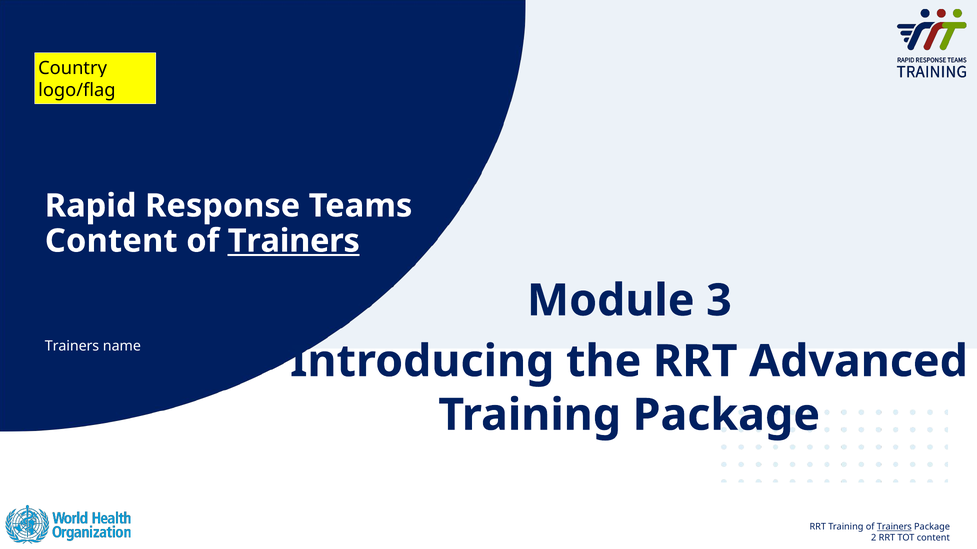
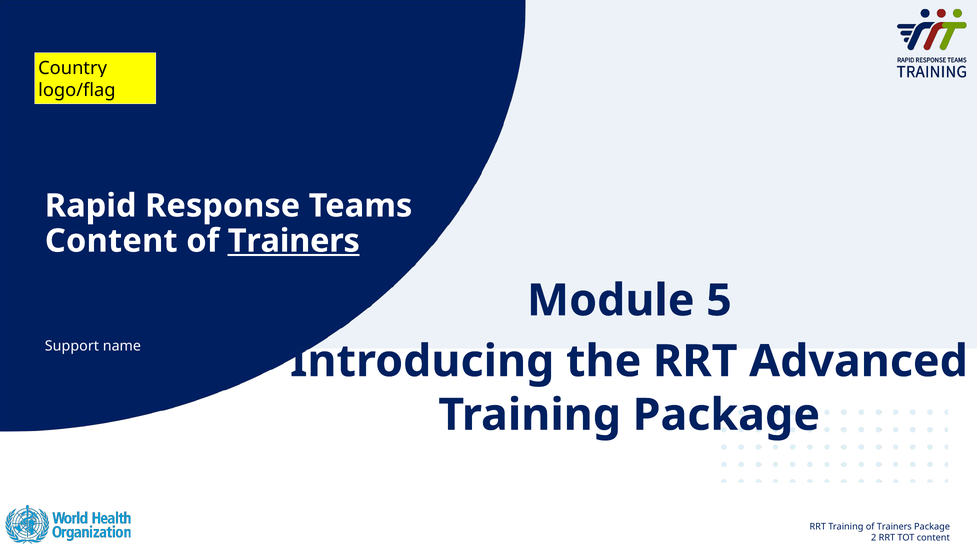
3: 3 -> 5 (719, 301)
Trainers: Trainers -> Support (72, 347)
Trainers underline: present -> none (894, 527)
